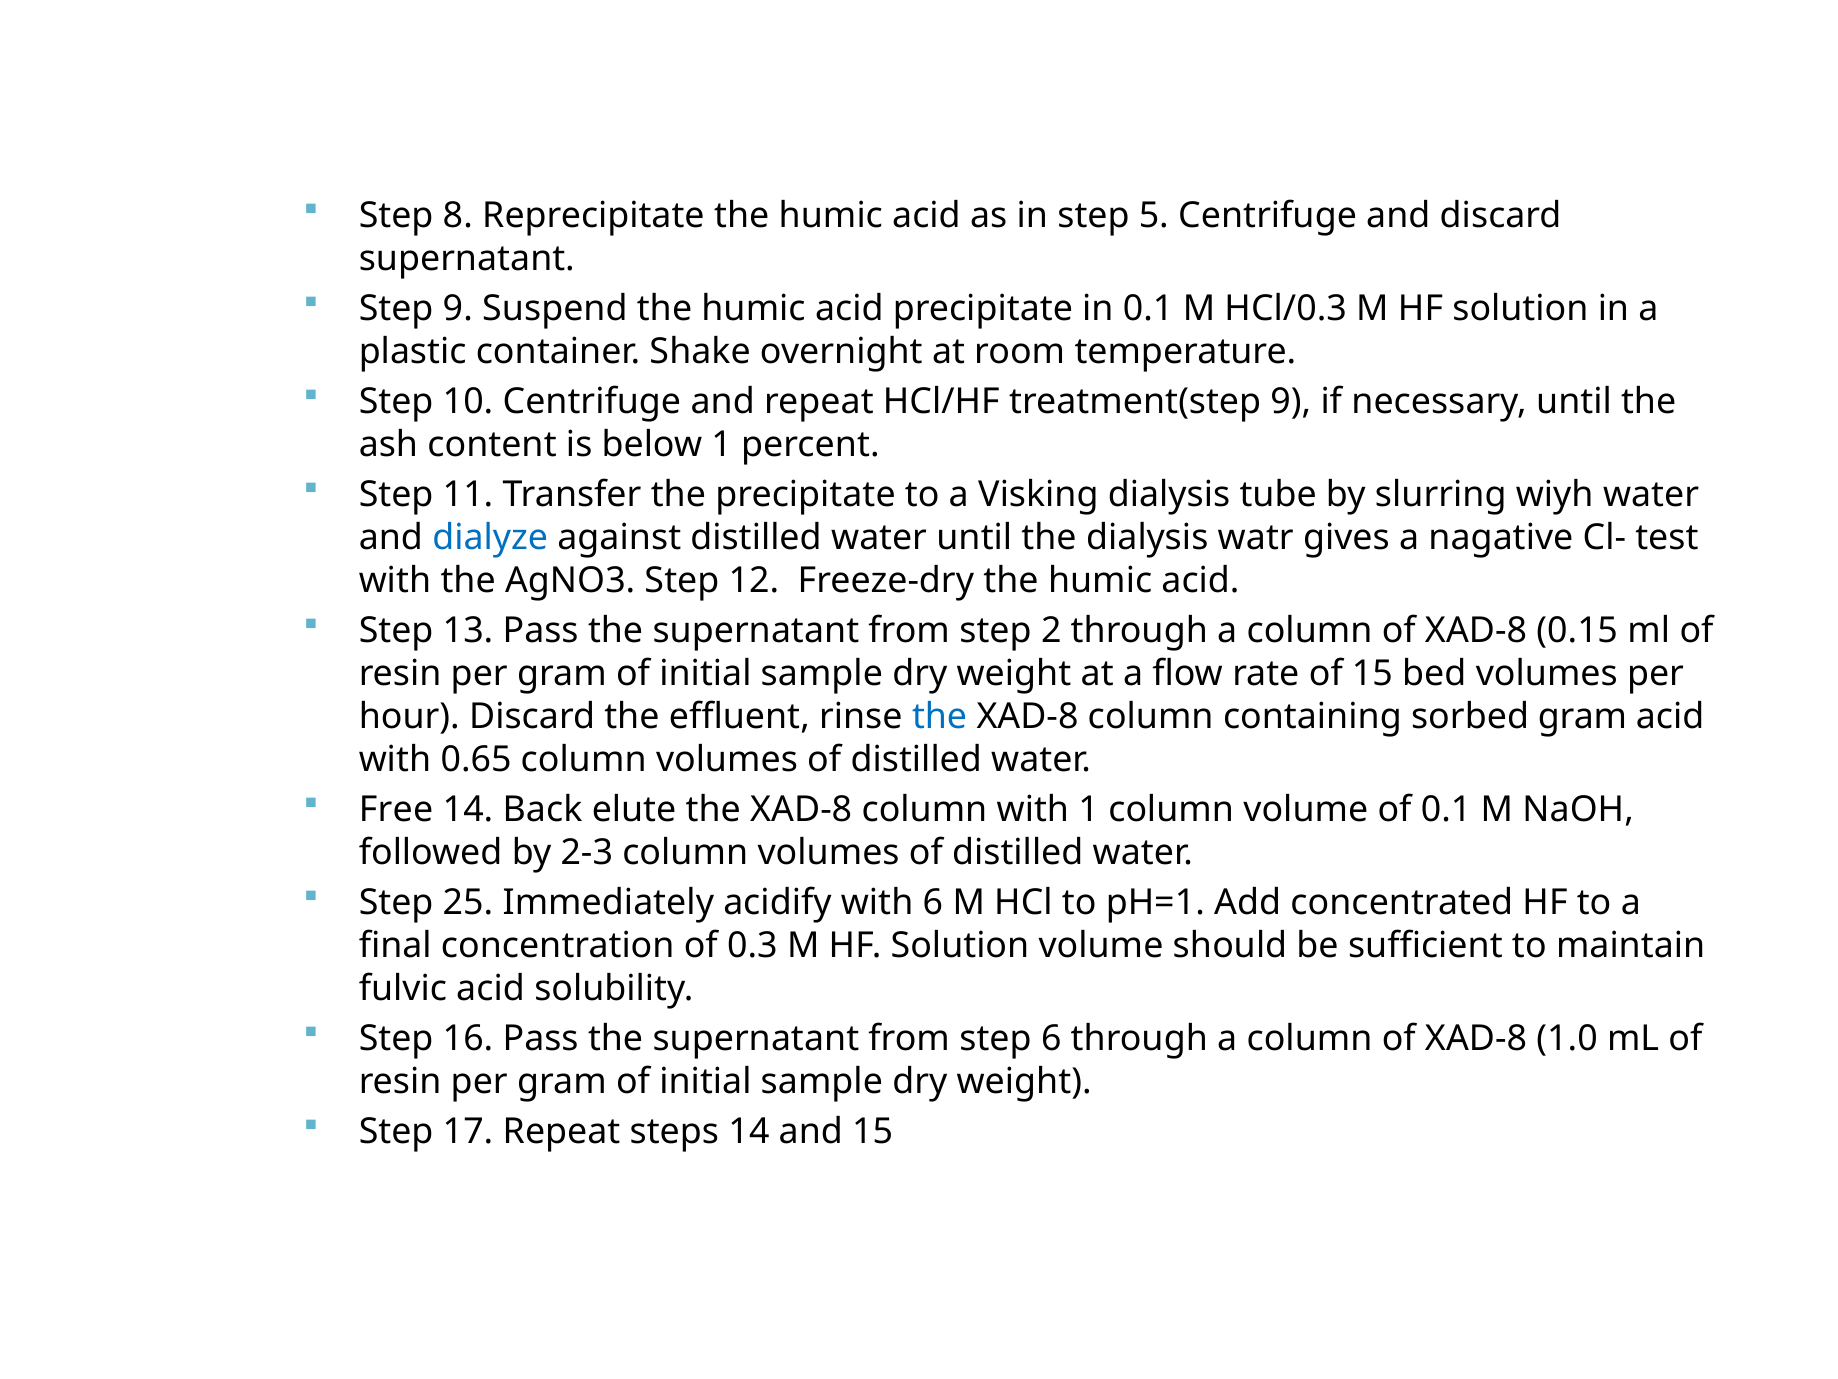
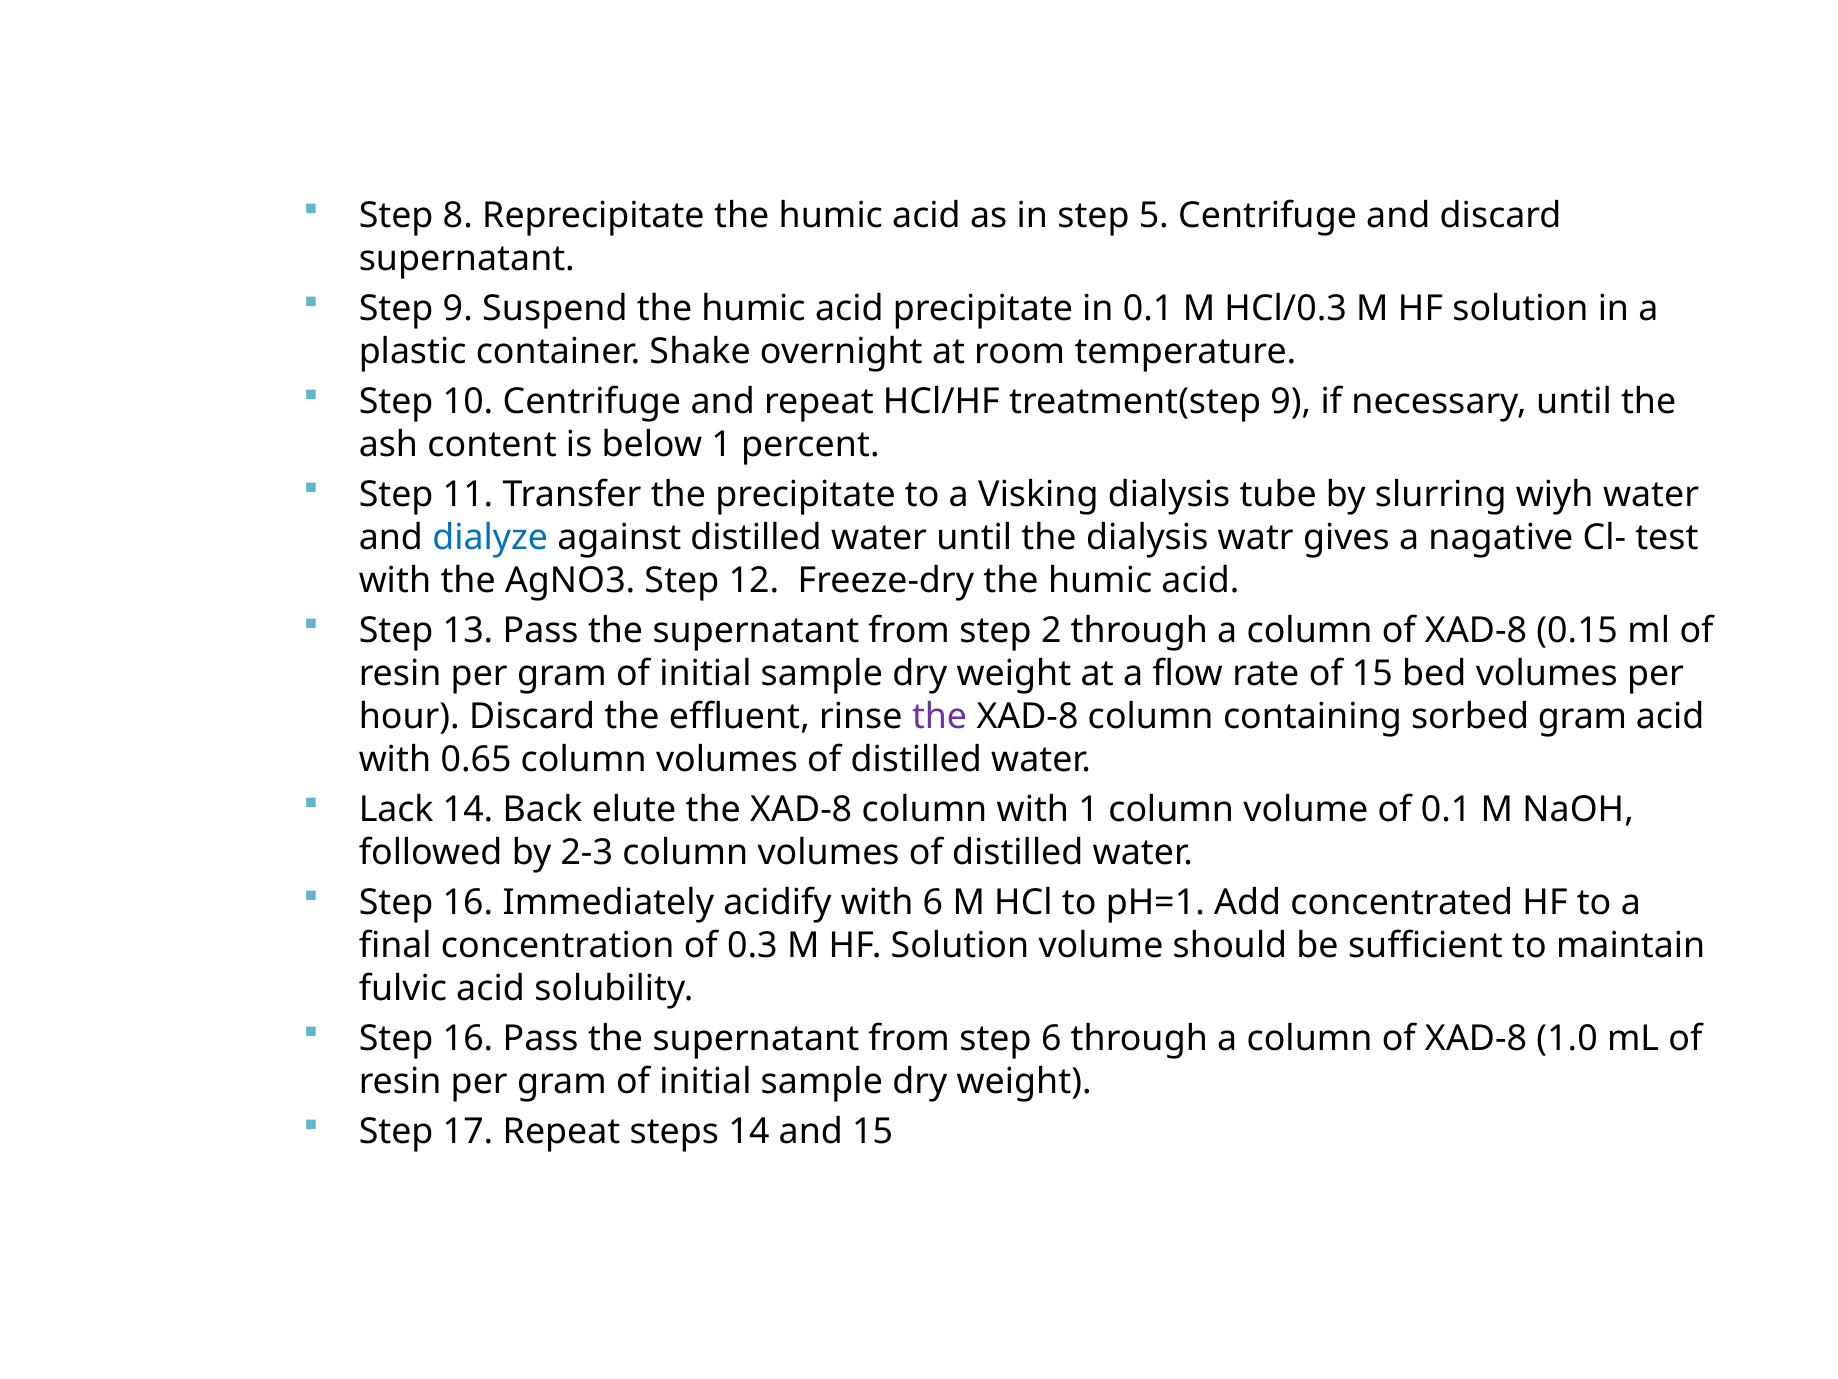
the colour: blue -> purple (940, 716)
Free: Free -> Lack (396, 809)
25: 25 -> 16 (468, 902)
